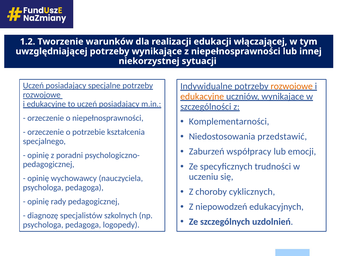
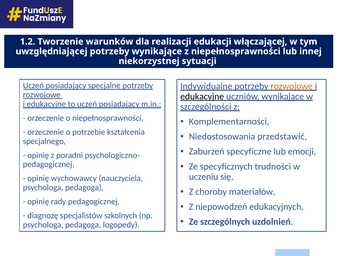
edukacyjne colour: orange -> black (202, 96)
współpracy: współpracy -> specyficzne (249, 151)
cyklicznych: cyklicznych -> materiałów (252, 192)
